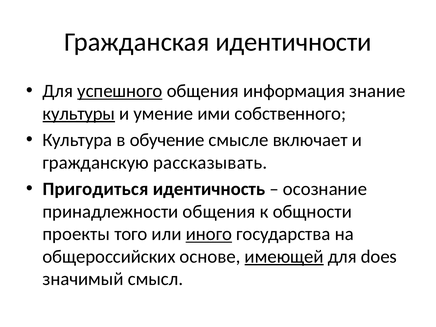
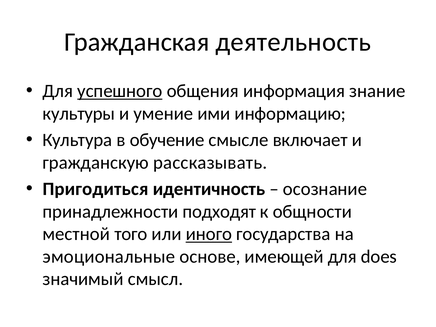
идентичности: идентичности -> деятельность (293, 42)
культуры underline: present -> none (79, 114)
собственного: собственного -> информацию (290, 114)
принадлежности общения: общения -> подходят (219, 212)
проекты: проекты -> местной (76, 234)
общероссийских: общероссийских -> эмоциональные (109, 257)
имеющей underline: present -> none (284, 257)
